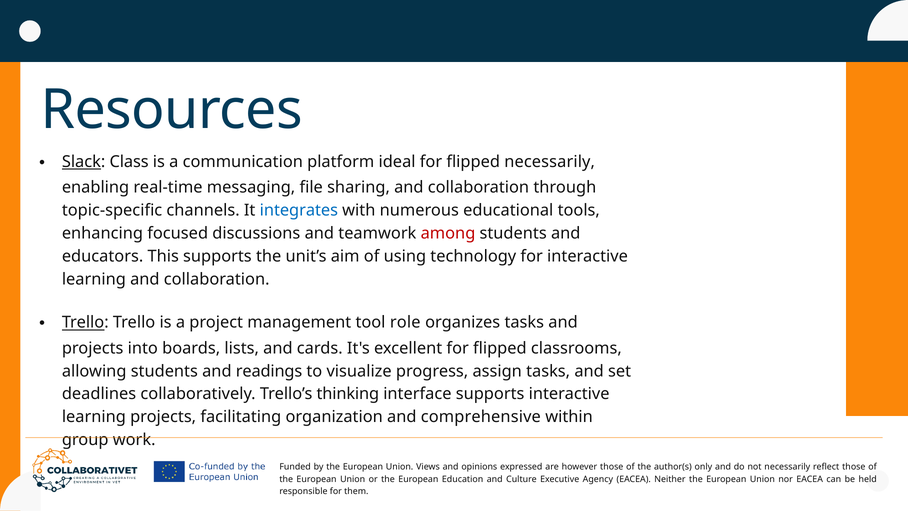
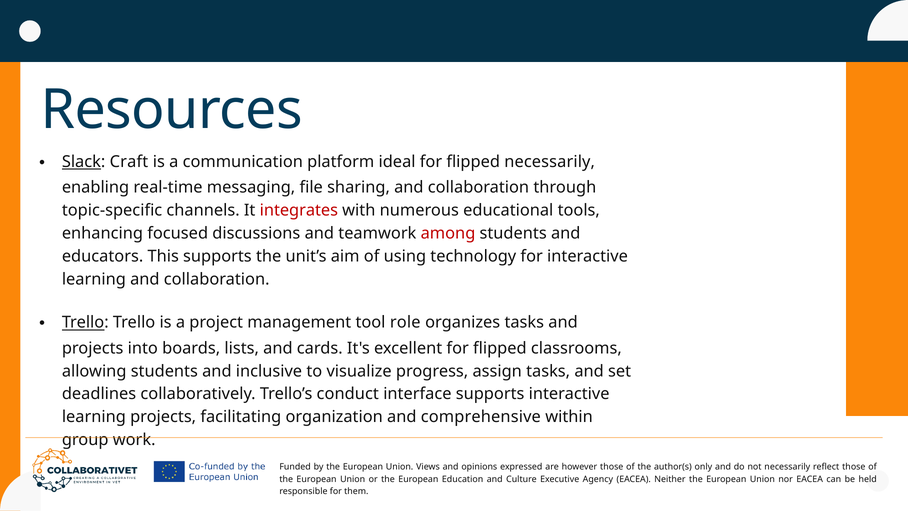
Class: Class -> Craft (129, 162)
integrates colour: blue -> red (299, 210)
readings: readings -> inclusive (269, 371)
thinking: thinking -> conduct (348, 394)
